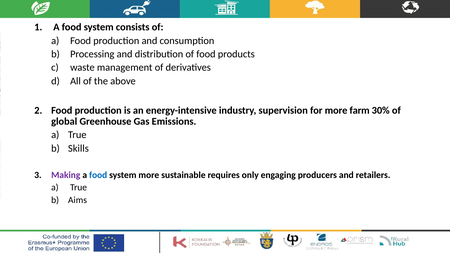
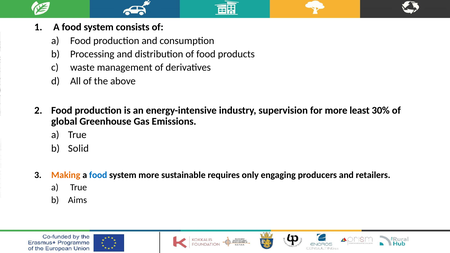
farm: farm -> least (360, 110)
Skills: Skills -> Solid (78, 148)
Making colour: purple -> orange (66, 175)
